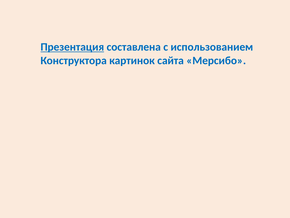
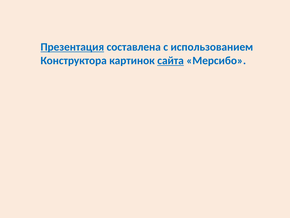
сайта underline: none -> present (171, 60)
